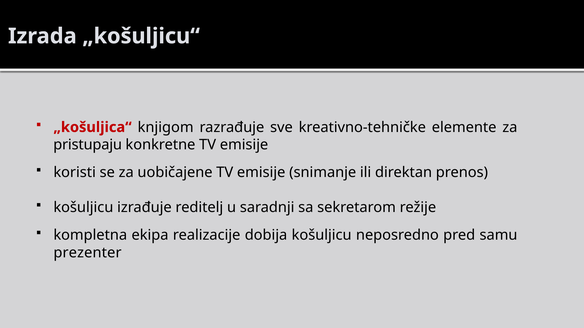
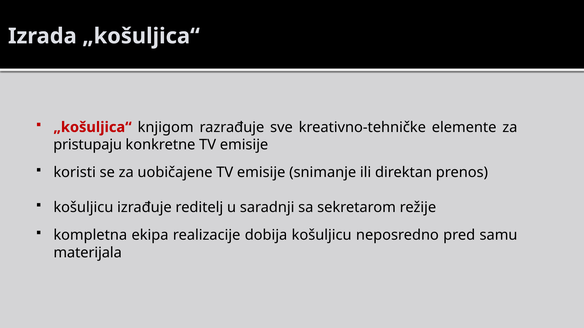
Izrada „košuljicu“: „košuljicu“ -> „košuljica“ (141, 36)
prezenter: prezenter -> materijala (88, 253)
